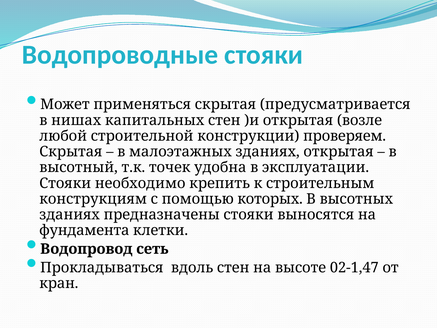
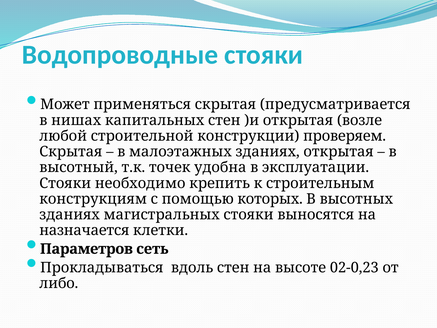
предназначены: предназначены -> магистральных (162, 214)
фундамента: фундамента -> назначается (84, 230)
Водопровод: Водопровод -> Параметров (86, 249)
02-1,47: 02-1,47 -> 02-0,23 (354, 267)
кран: кран -> либо (59, 283)
